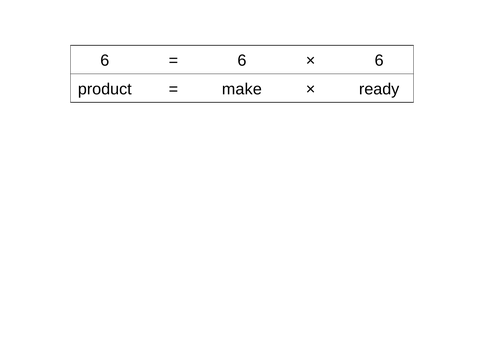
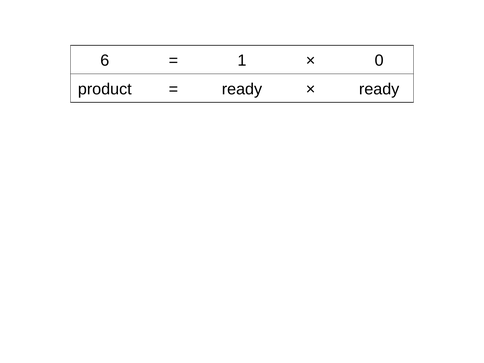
6: 6 -> 1 (242, 60)
6: 6 -> 0 (379, 60)
make: make -> ready (242, 89)
